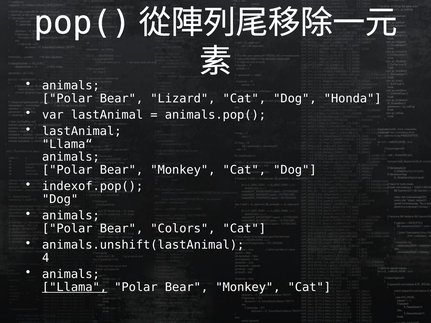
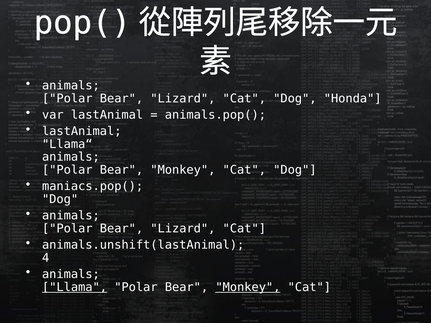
indexof.pop(: indexof.pop( -> maniacs.pop( (93, 186)
Colors: Colors -> Lizard (183, 229)
Monkey underline: none -> present (248, 287)
